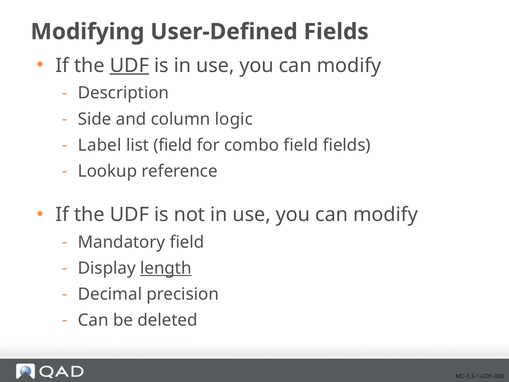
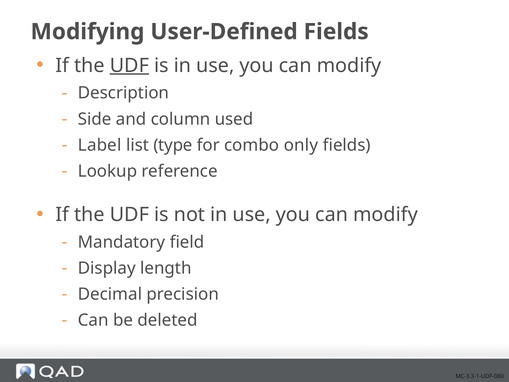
logic: logic -> used (234, 119)
list field: field -> type (173, 145)
combo field: field -> only (301, 145)
length underline: present -> none (166, 268)
